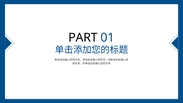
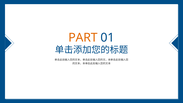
PART colour: black -> orange (83, 38)
